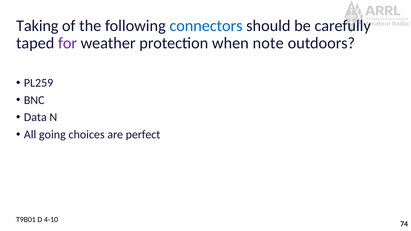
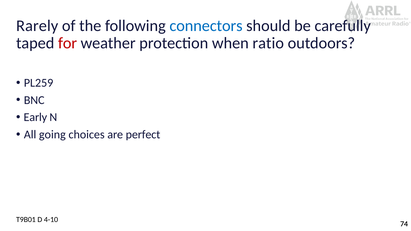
Taking: Taking -> Rarely (37, 26)
for colour: purple -> red (68, 43)
note: note -> ratio (268, 43)
Data: Data -> Early (35, 117)
